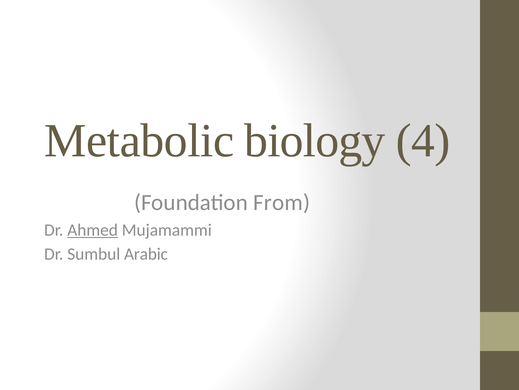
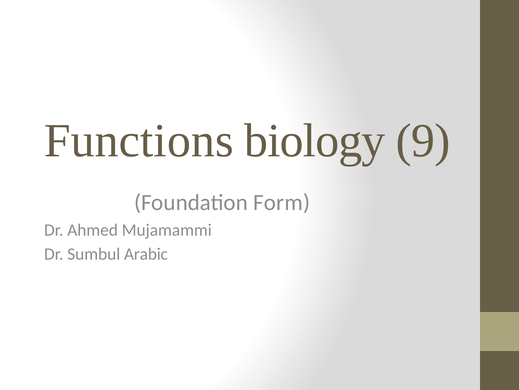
Metabolic: Metabolic -> Functions (139, 140)
4: 4 -> 9 (423, 140)
From: From -> Form (282, 202)
Ahmed underline: present -> none (93, 230)
